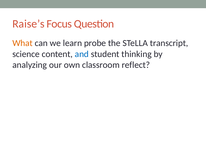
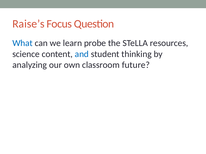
What colour: orange -> blue (23, 43)
transcript: transcript -> resources (169, 43)
reflect: reflect -> future (136, 65)
